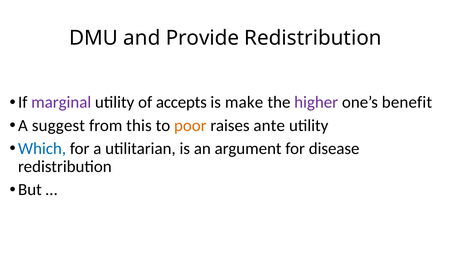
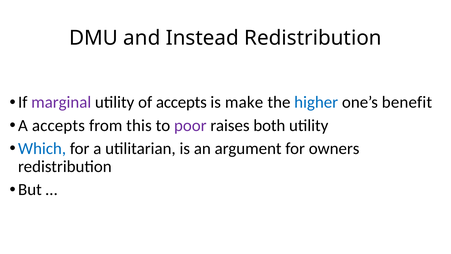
Provide: Provide -> Instead (202, 38)
higher colour: purple -> blue (316, 102)
A suggest: suggest -> accepts (58, 125)
poor colour: orange -> purple (190, 125)
ante: ante -> both (269, 125)
disease: disease -> owners (334, 148)
